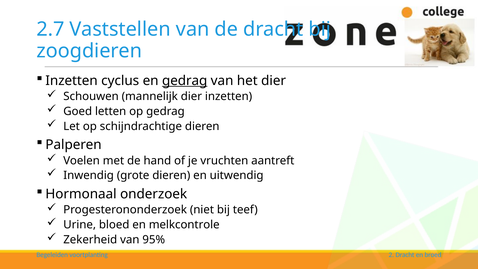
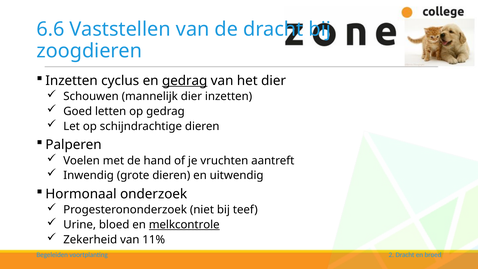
2.7: 2.7 -> 6.6 (50, 29)
melkcontrole underline: none -> present (184, 225)
95%: 95% -> 11% (154, 239)
